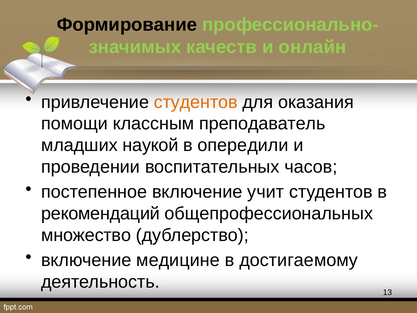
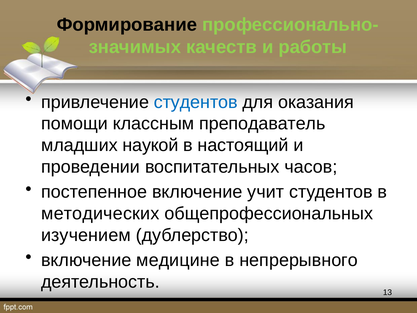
онлайн: онлайн -> работы (313, 47)
студентов colour: orange -> blue (196, 102)
опередили: опередили -> настоящий (243, 145)
рекомендаций: рекомендаций -> методических (100, 213)
множество: множество -> изучением (86, 235)
достигаемому: достигаемому -> непрерывного (299, 260)
